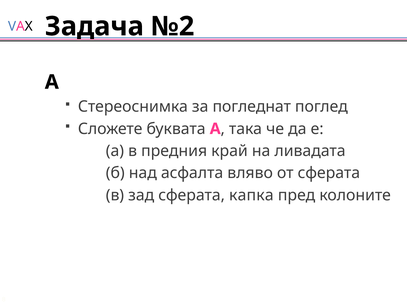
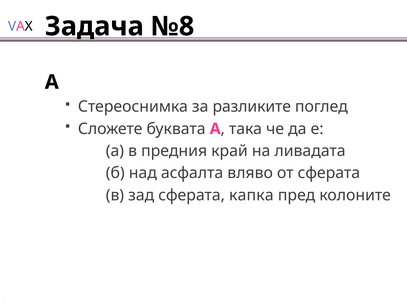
№2: №2 -> №8 (173, 26)
погледнат: погледнат -> разликите (252, 107)
